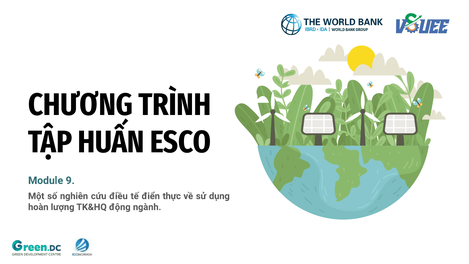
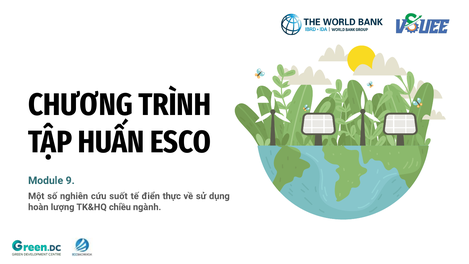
điều: điều -> suốt (118, 196)
động: động -> chiều (120, 207)
